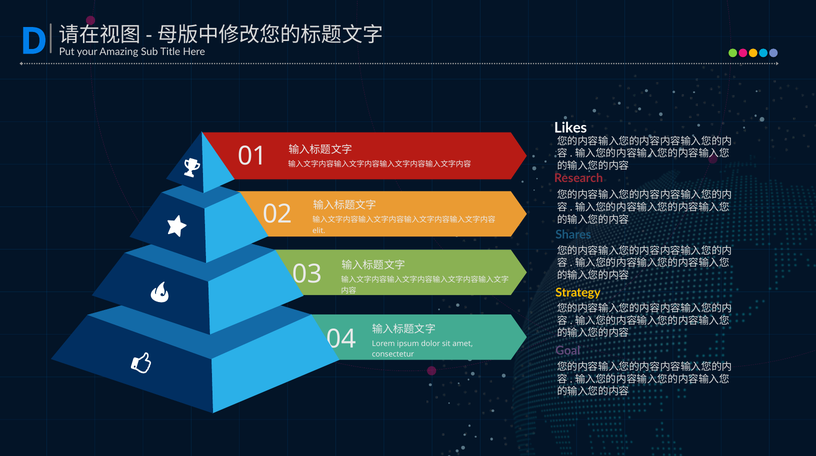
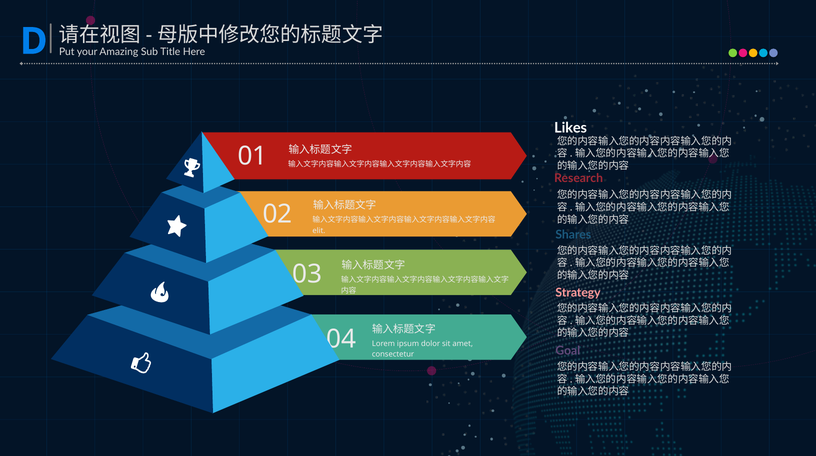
Strategy colour: yellow -> pink (578, 293)
